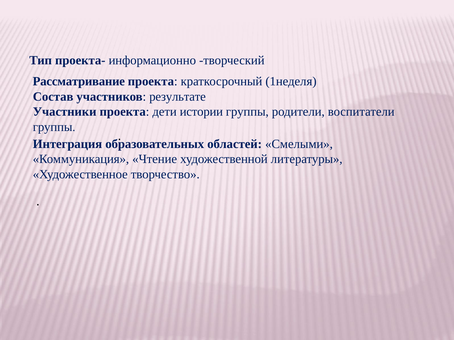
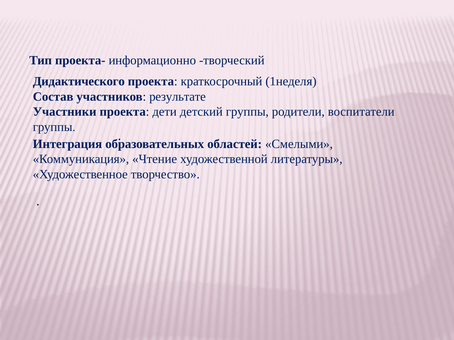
Рассматривание: Рассматривание -> Дидактического (79, 82)
истории: истории -> детский (201, 112)
